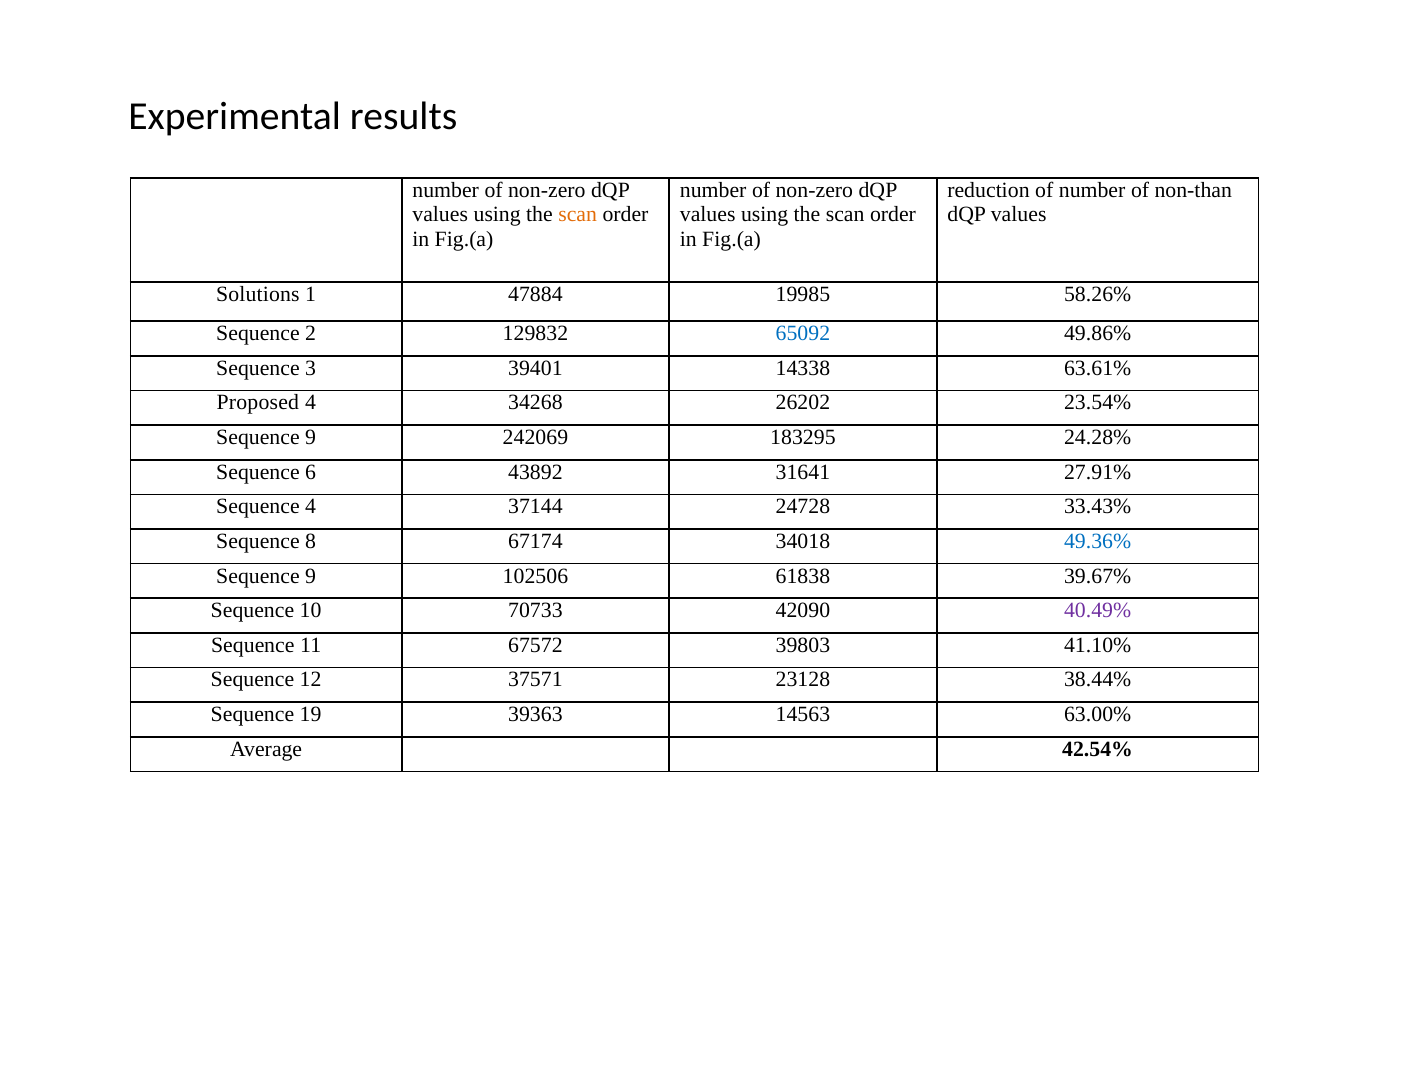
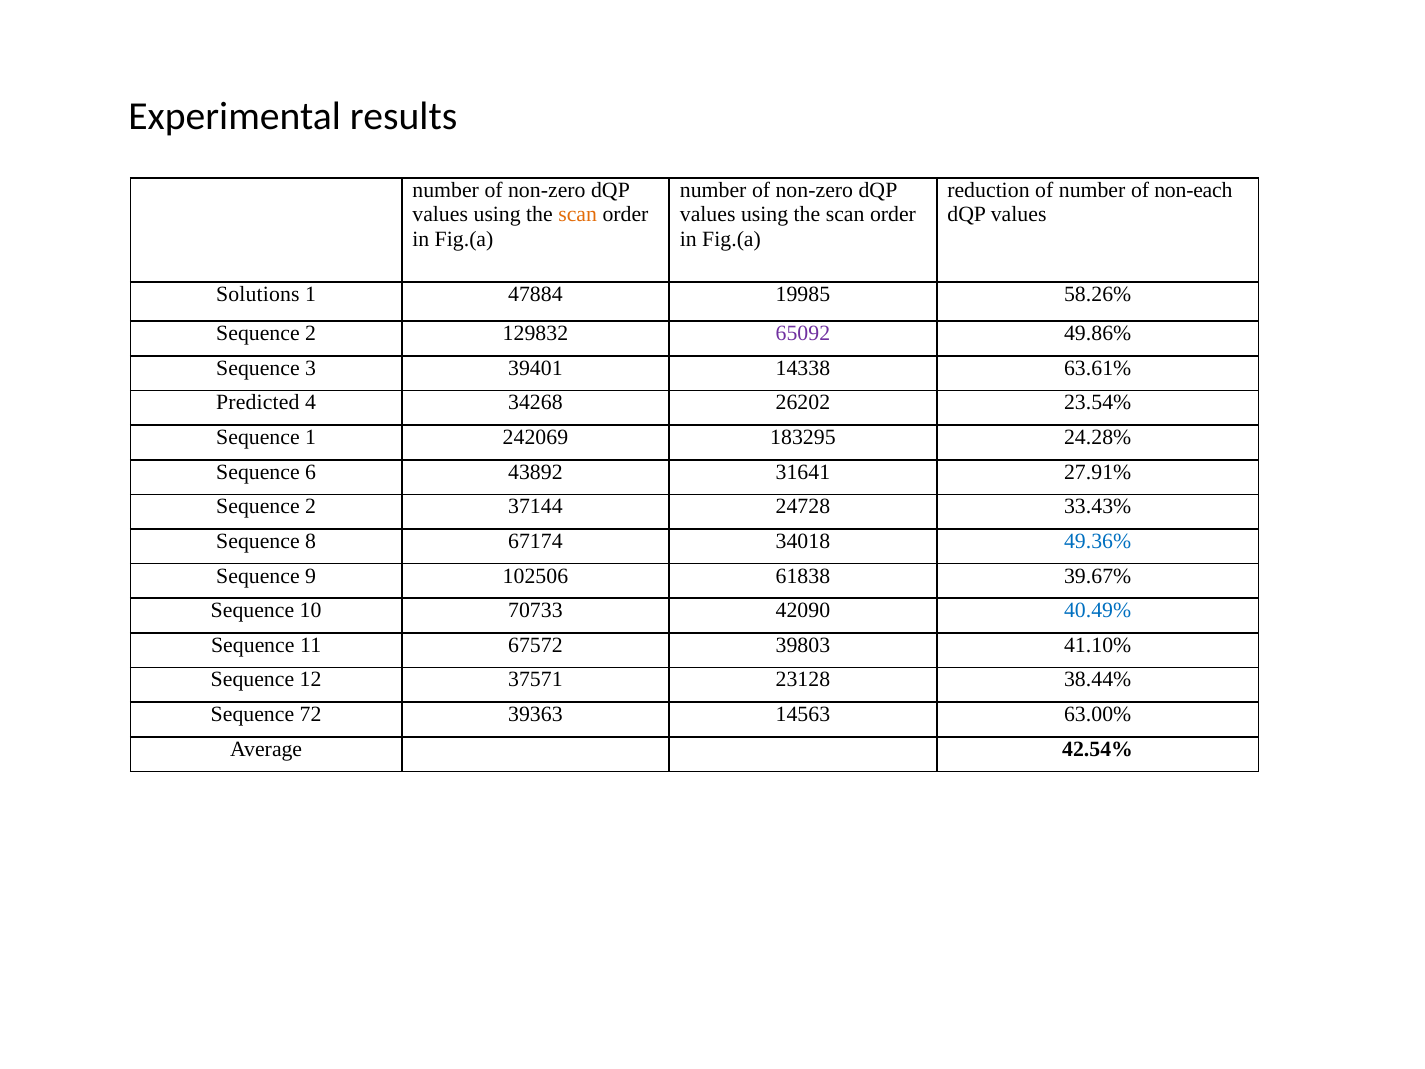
non-than: non-than -> non-each (1193, 190)
65092 colour: blue -> purple (803, 333)
Proposed: Proposed -> Predicted (258, 403)
9: 9 -> 1 (311, 437)
4: 4 -> 2 (311, 507)
40.49% colour: purple -> blue (1098, 610)
19: 19 -> 72 (311, 714)
